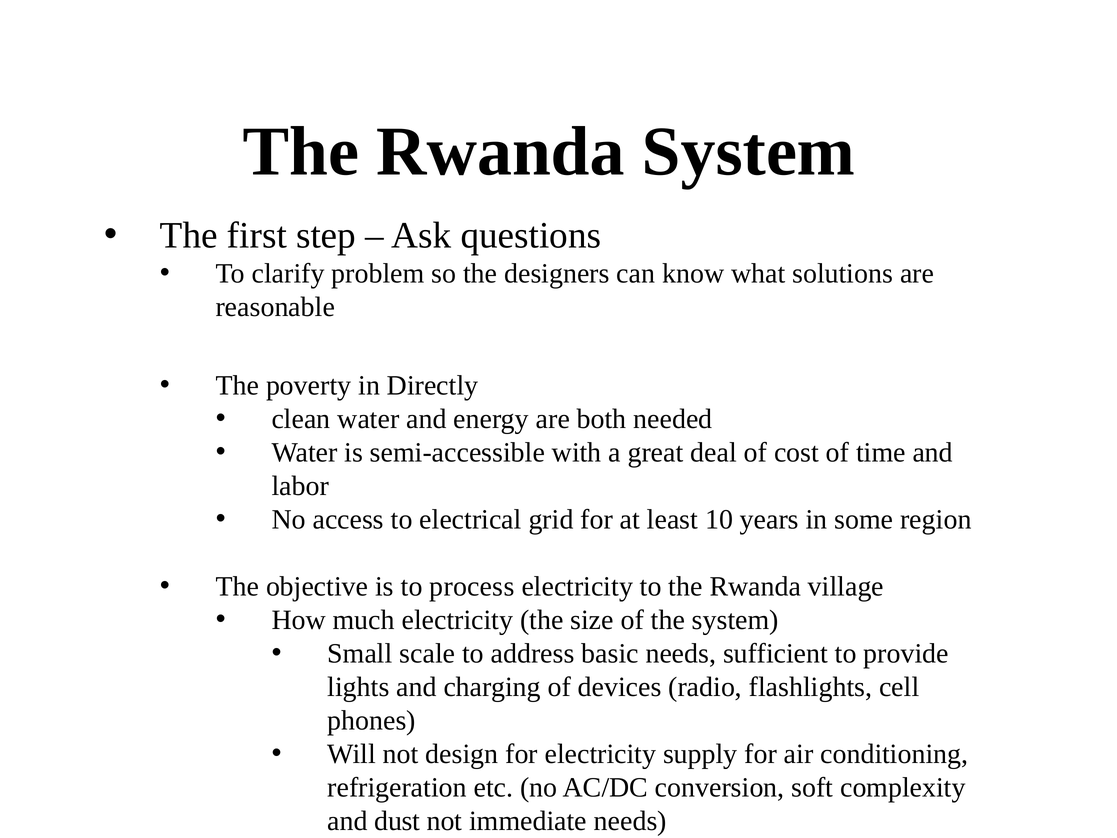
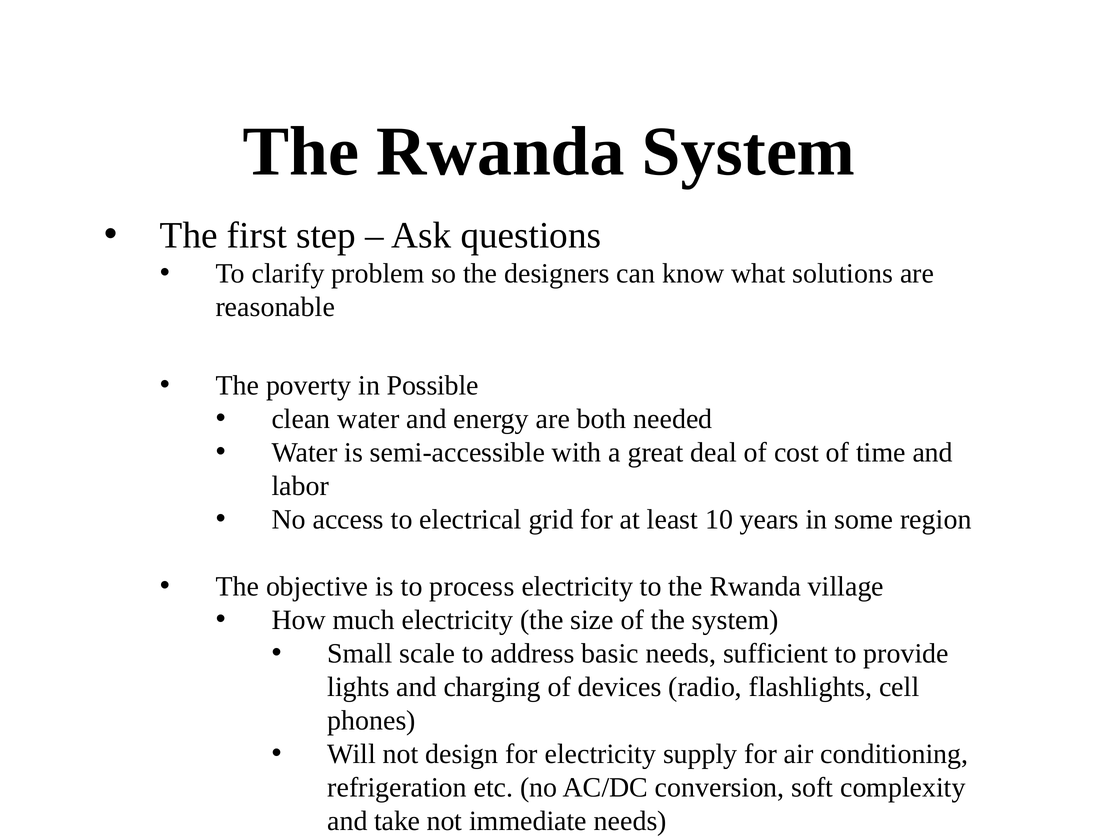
Directly: Directly -> Possible (433, 385)
dust: dust -> take (397, 821)
